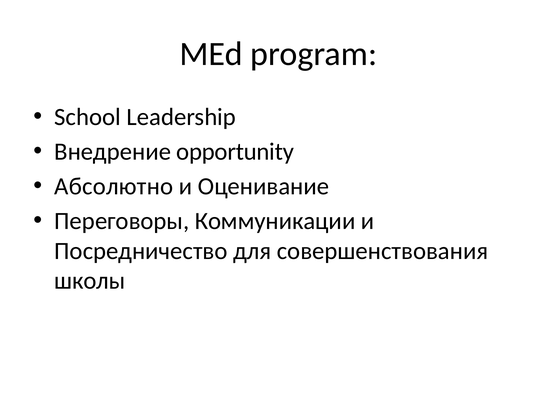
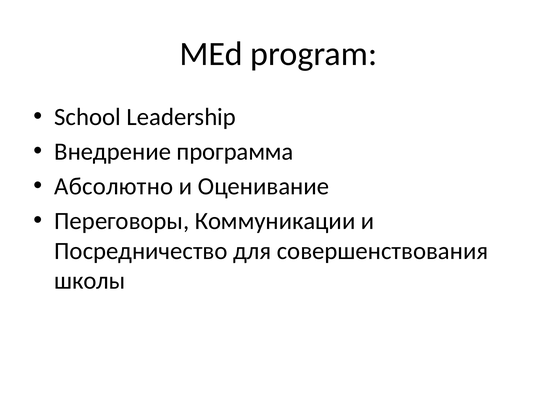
opportunity: opportunity -> программа (235, 152)
